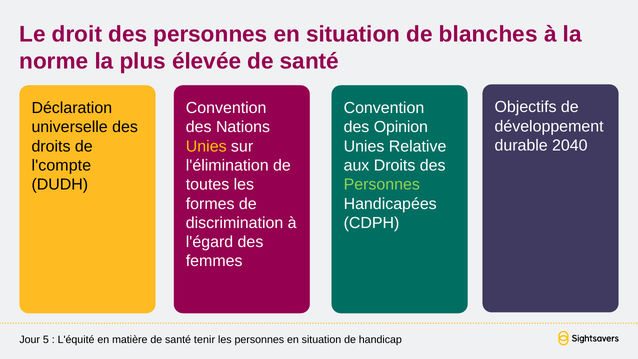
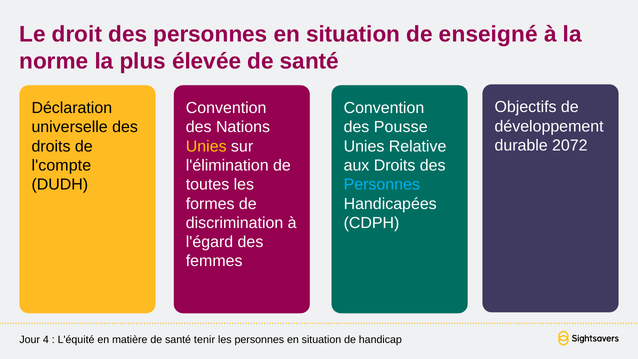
blanches: blanches -> enseigné (488, 34)
Opinion: Opinion -> Pousse (401, 127)
2040: 2040 -> 2072 (570, 145)
Personnes colour: light green -> light blue (382, 185)
5: 5 -> 4 (46, 340)
